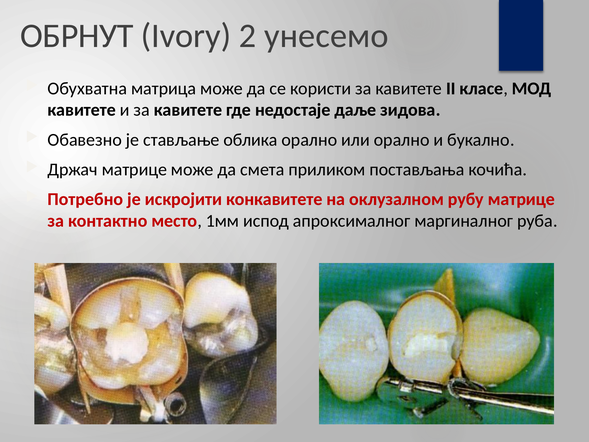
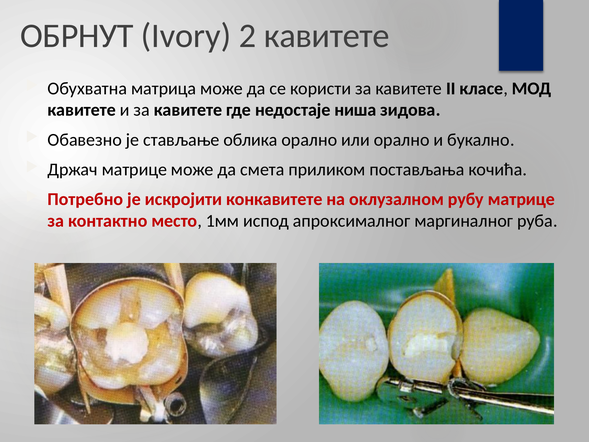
2 унесемо: унесемо -> кавитете (327, 36)
даље: даље -> ниша (355, 110)
